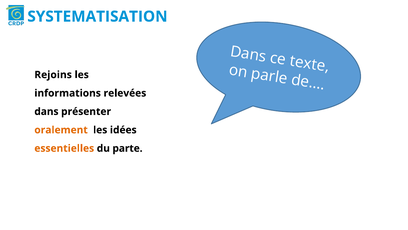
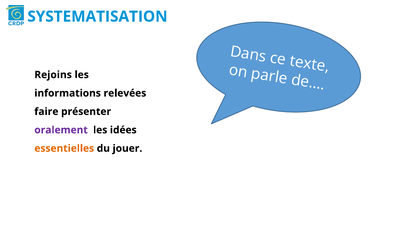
dans: dans -> faire (46, 111)
oralement colour: orange -> purple (61, 130)
parte: parte -> jouer (127, 148)
